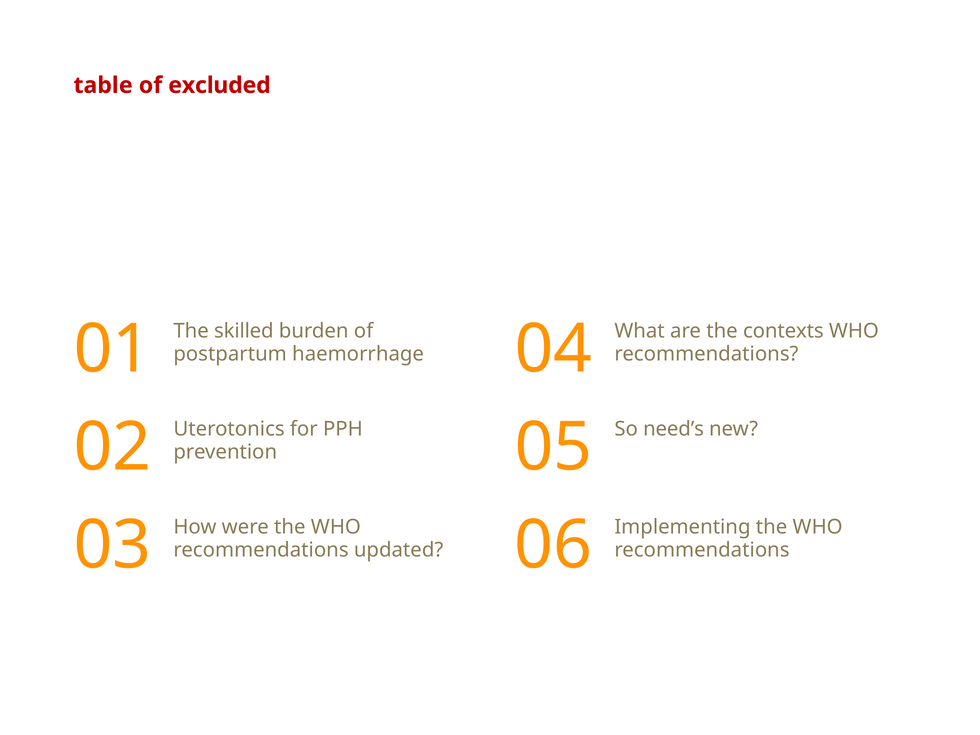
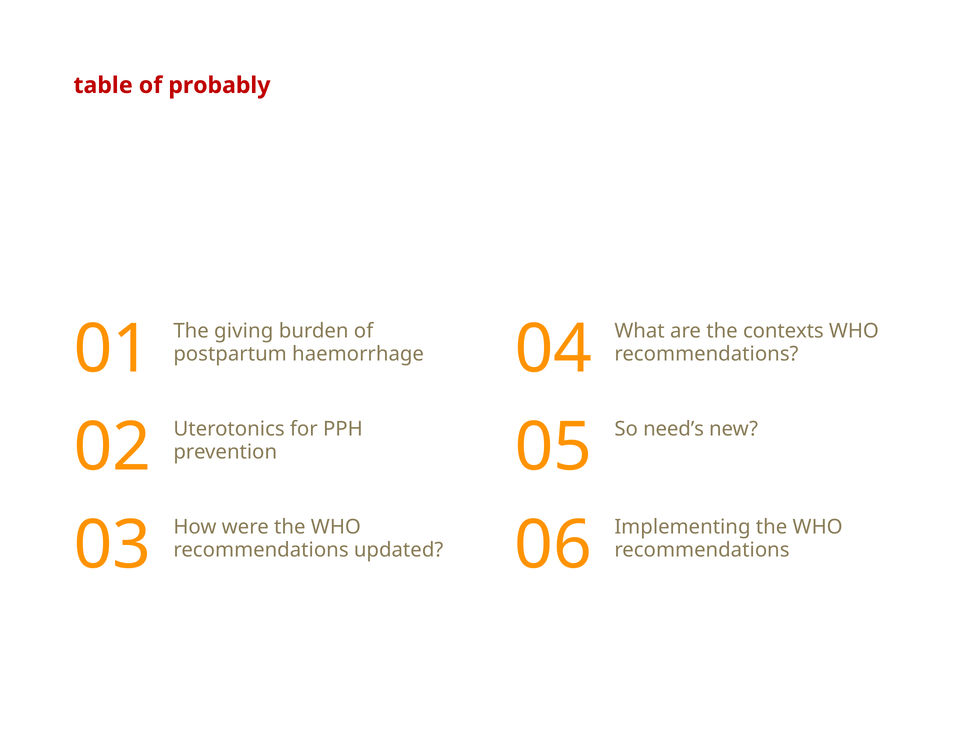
excluded: excluded -> probably (219, 85)
skilled: skilled -> giving (244, 331)
